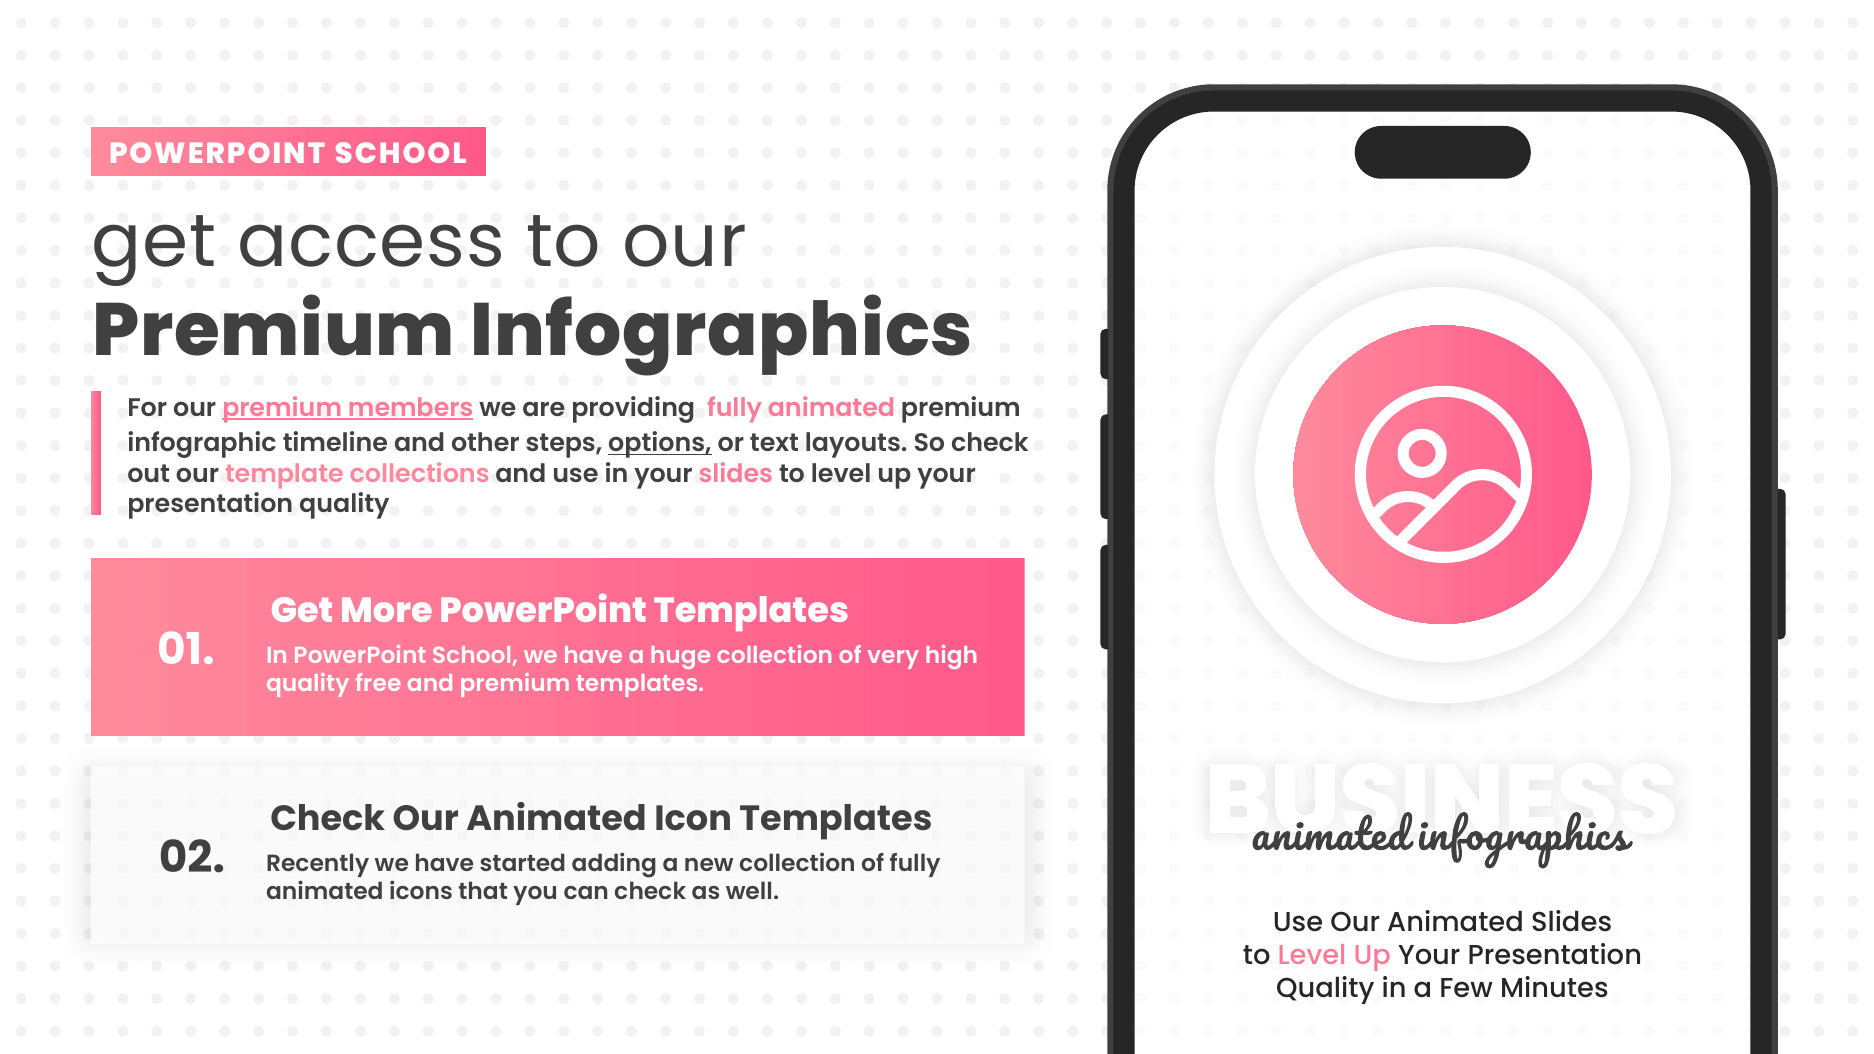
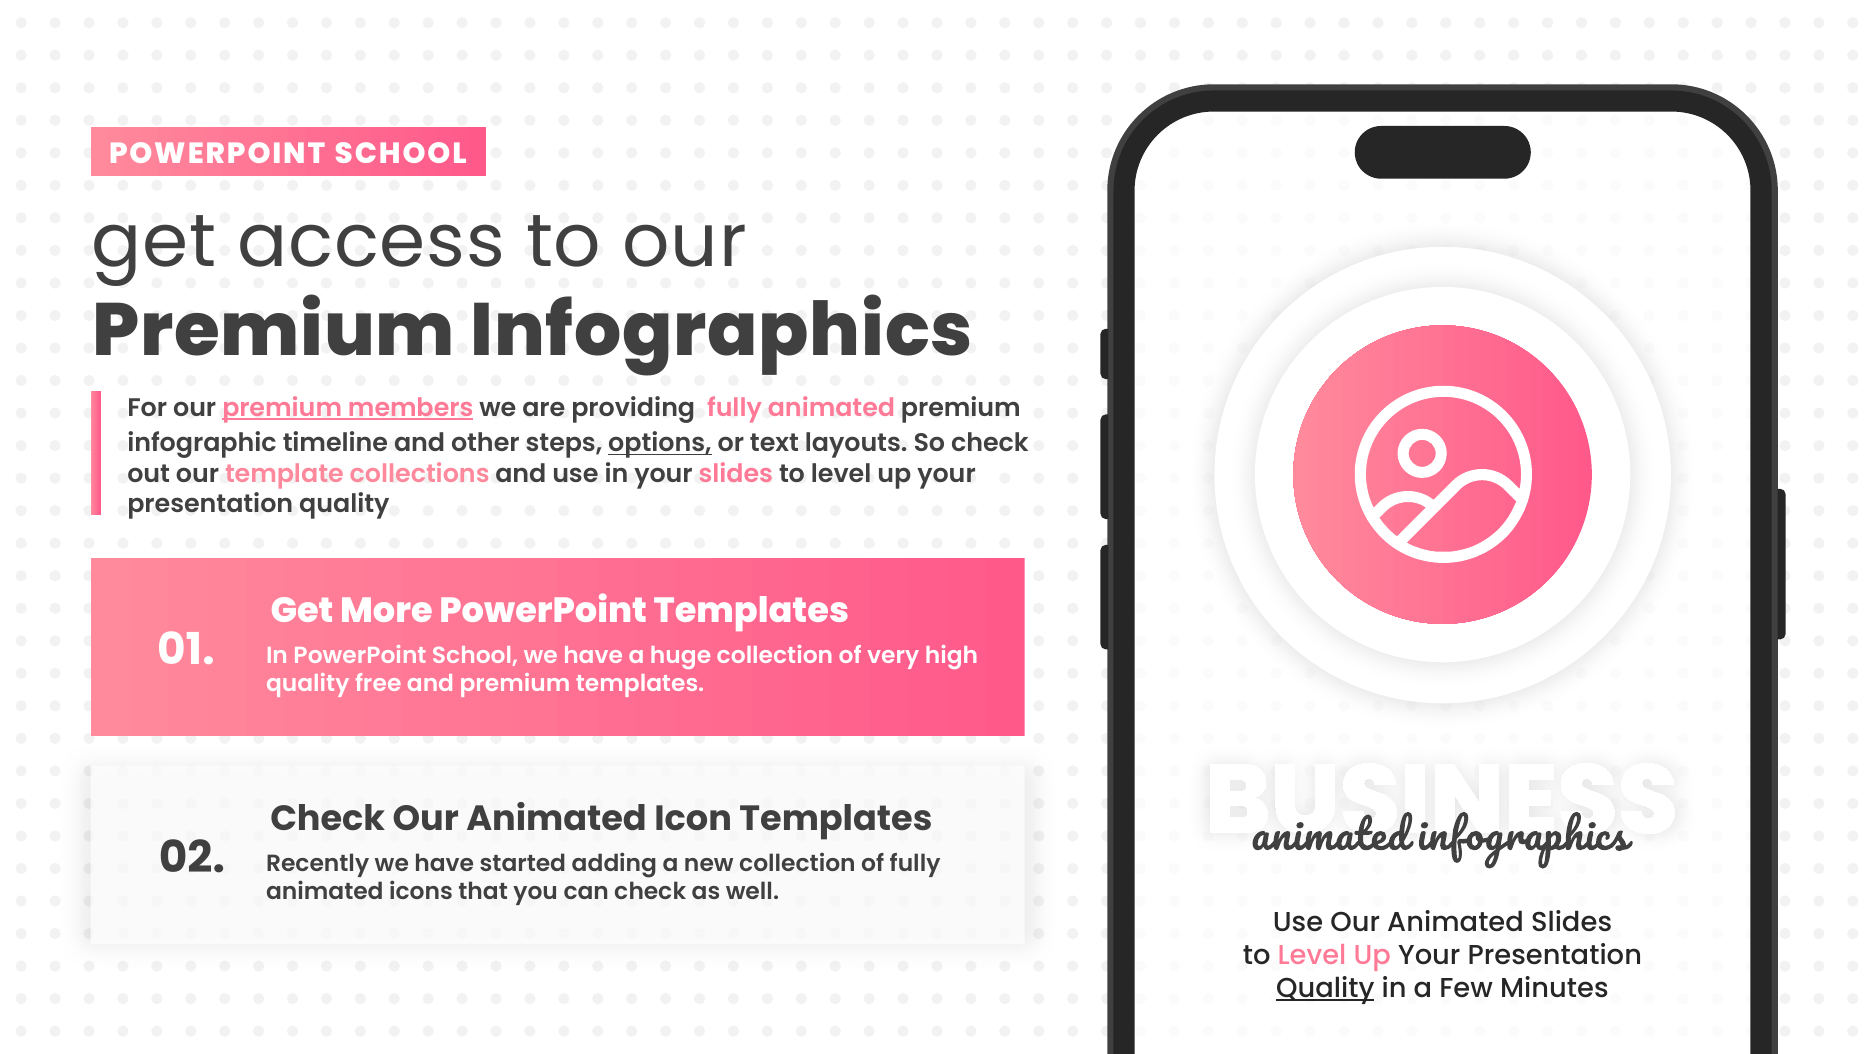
Quality underline: none -> present (1325, 988)
